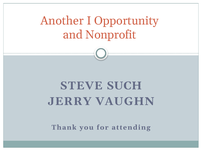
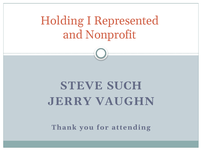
Another: Another -> Holding (62, 21)
Opportunity: Opportunity -> Represented (126, 21)
